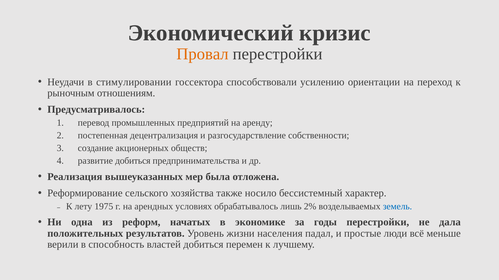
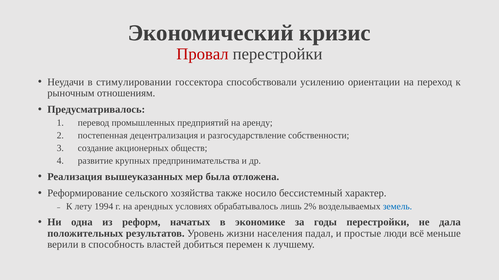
Провал colour: orange -> red (202, 54)
развитие добиться: добиться -> крупных (133, 161)
1975: 1975 -> 1994 (104, 207)
